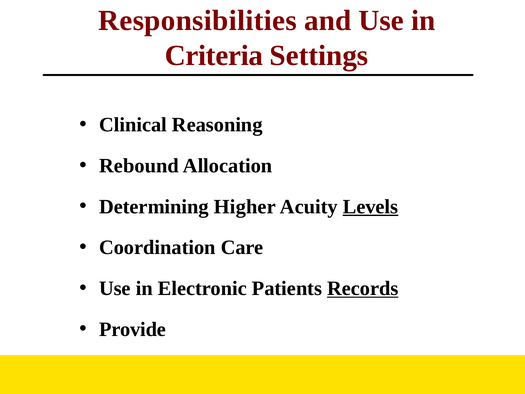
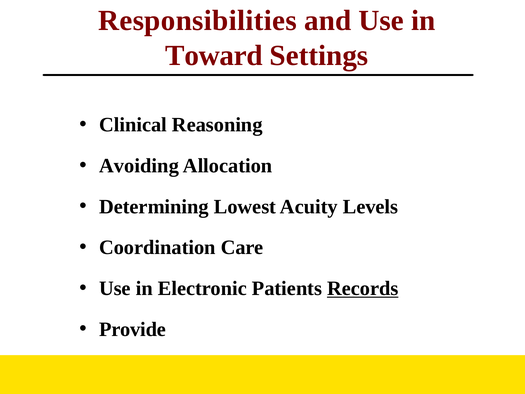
Criteria: Criteria -> Toward (214, 55)
Rebound: Rebound -> Avoiding (139, 166)
Higher: Higher -> Lowest (245, 207)
Levels underline: present -> none (371, 207)
